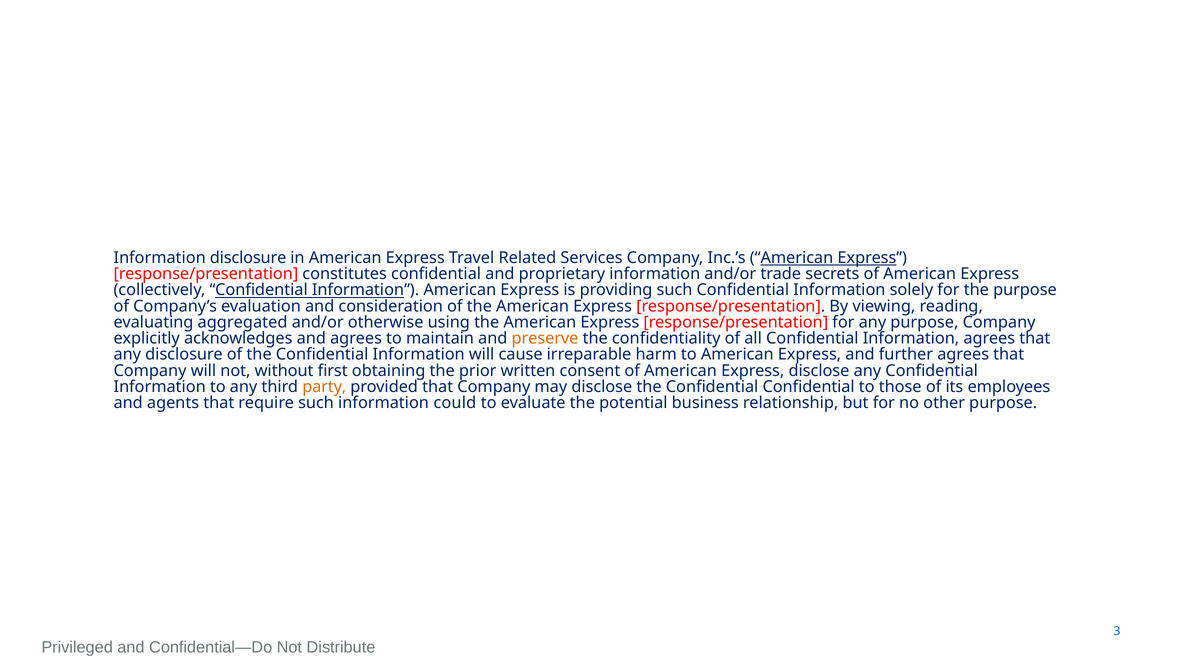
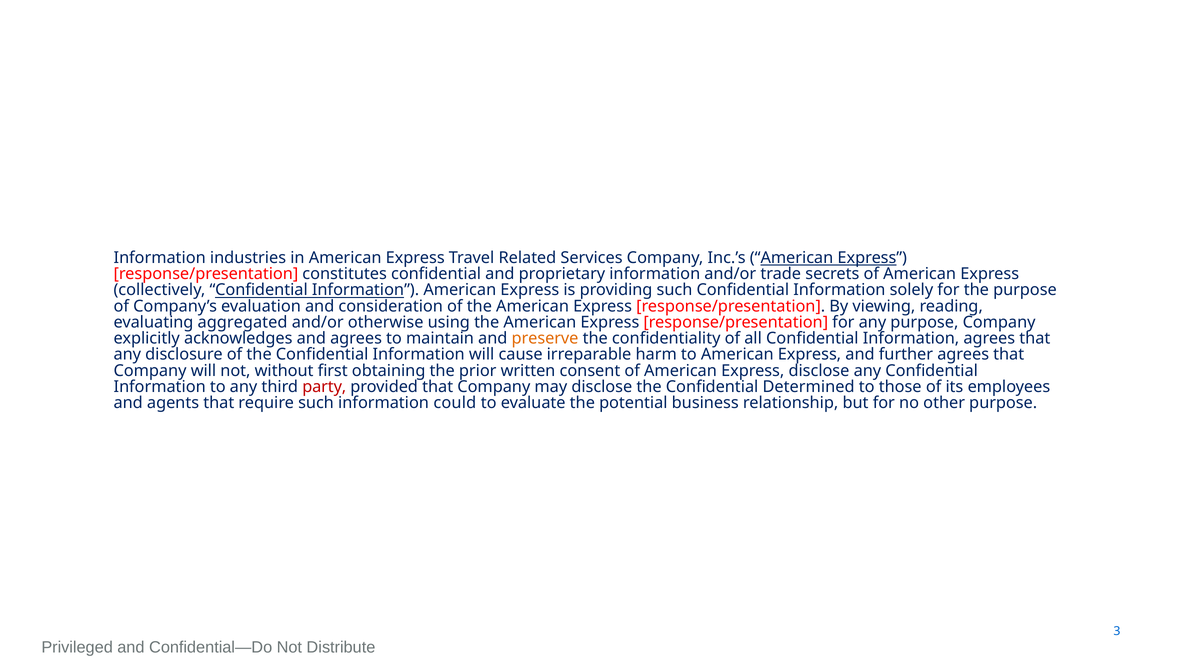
Information disclosure: disclosure -> industries (248, 258)
party colour: orange -> red (324, 387)
Confidential Confidential: Confidential -> Determined (809, 387)
